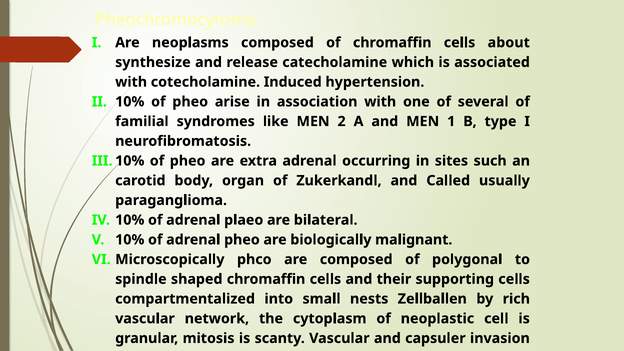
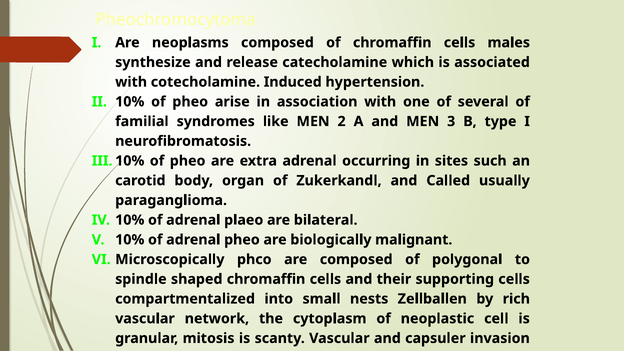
about: about -> males (509, 43)
1: 1 -> 3 (451, 121)
